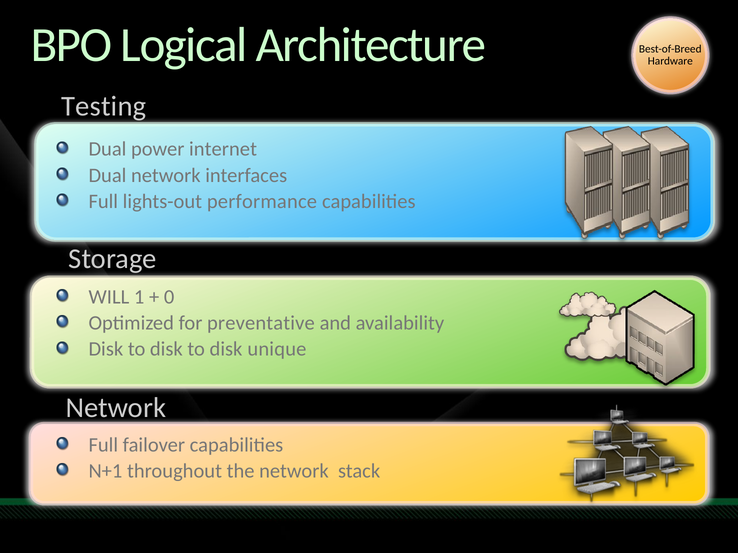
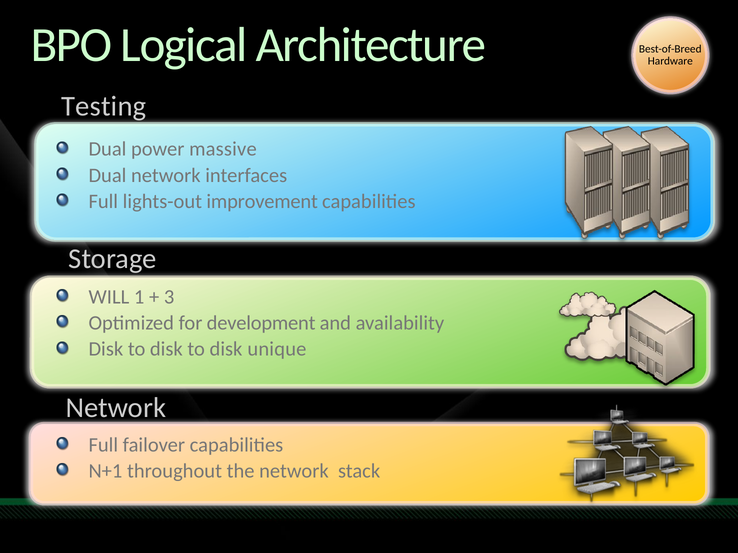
internet: internet -> massive (223, 149)
performance: performance -> improvement (262, 202)
0: 0 -> 3 (169, 297)
preventative: preventative -> development (261, 323)
